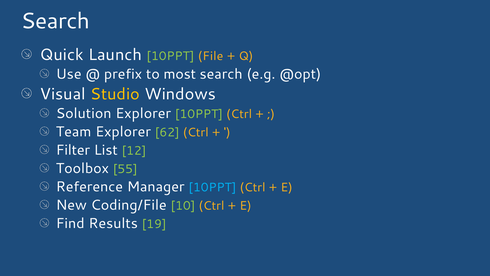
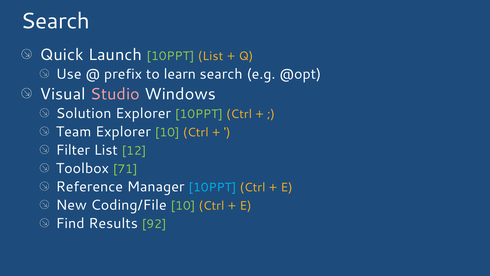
10PPT File: File -> List (211, 56)
most: most -> learn (180, 74)
Studio colour: yellow -> pink (115, 94)
Explorer 62: 62 -> 10 (167, 132)
55: 55 -> 71 (125, 169)
19: 19 -> 92 (154, 224)
